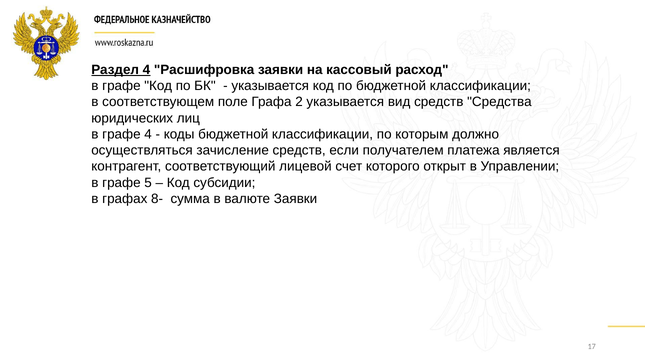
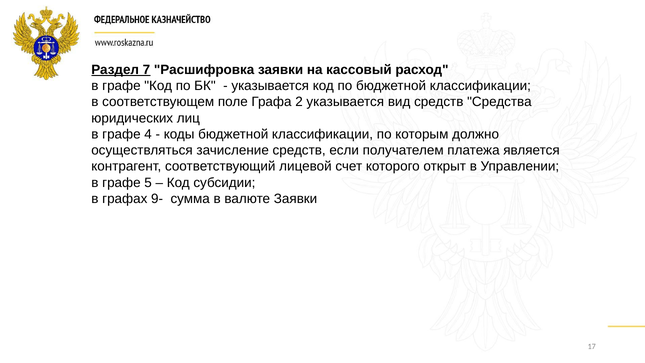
Раздел 4: 4 -> 7 (146, 70)
8-: 8- -> 9- (157, 199)
